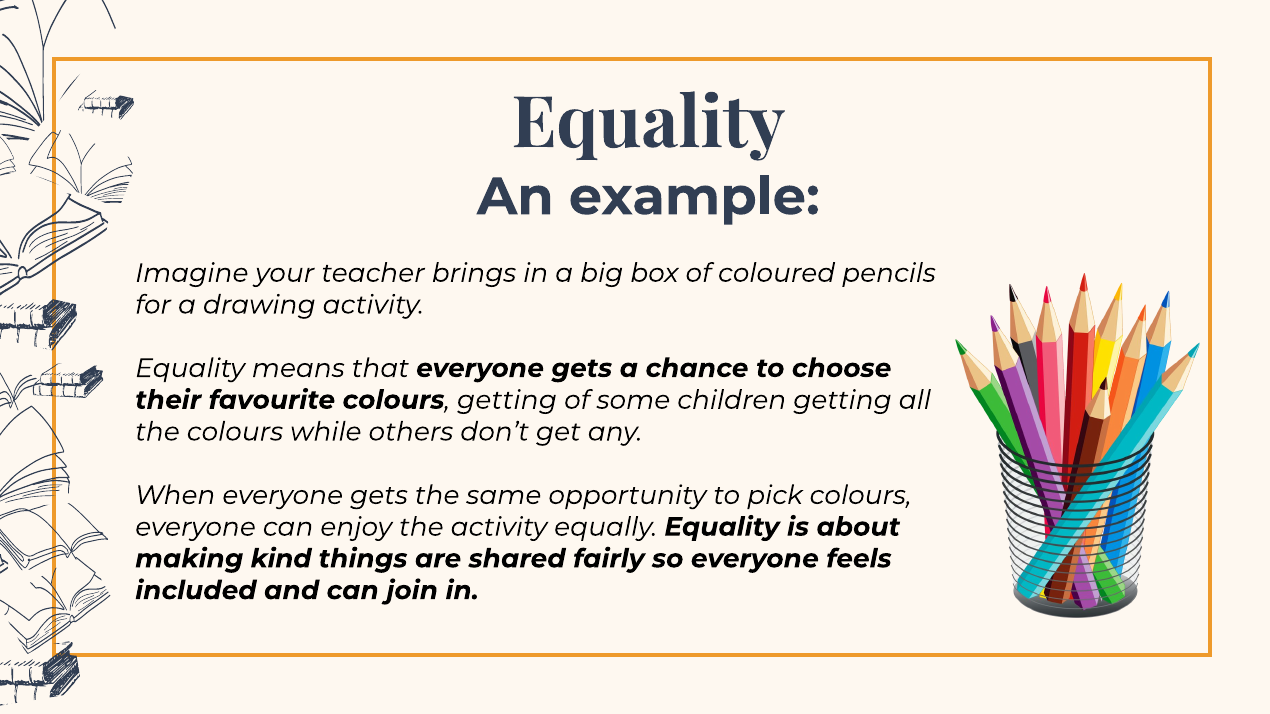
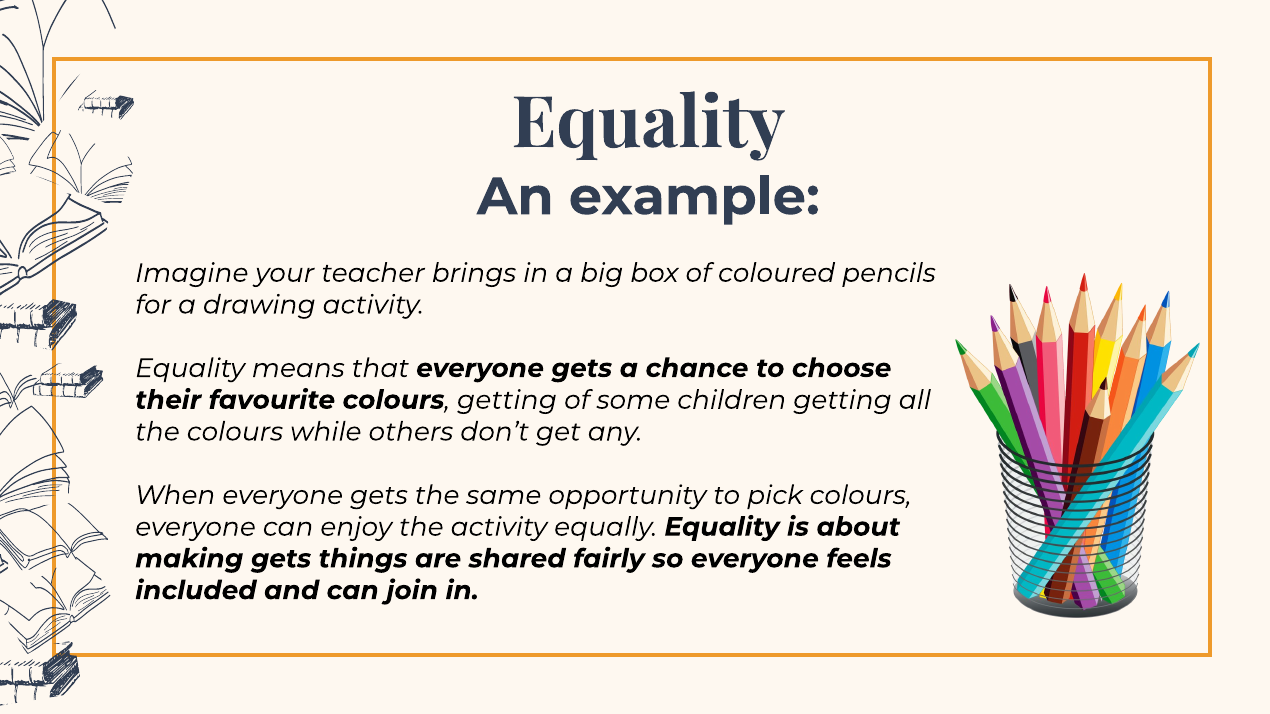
making kind: kind -> gets (281, 559)
